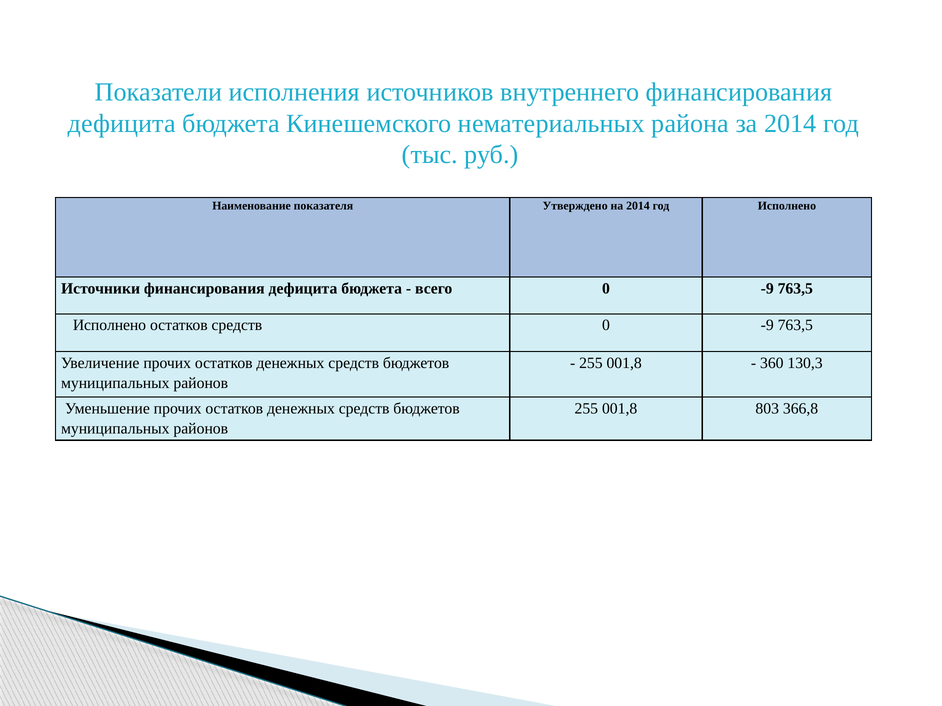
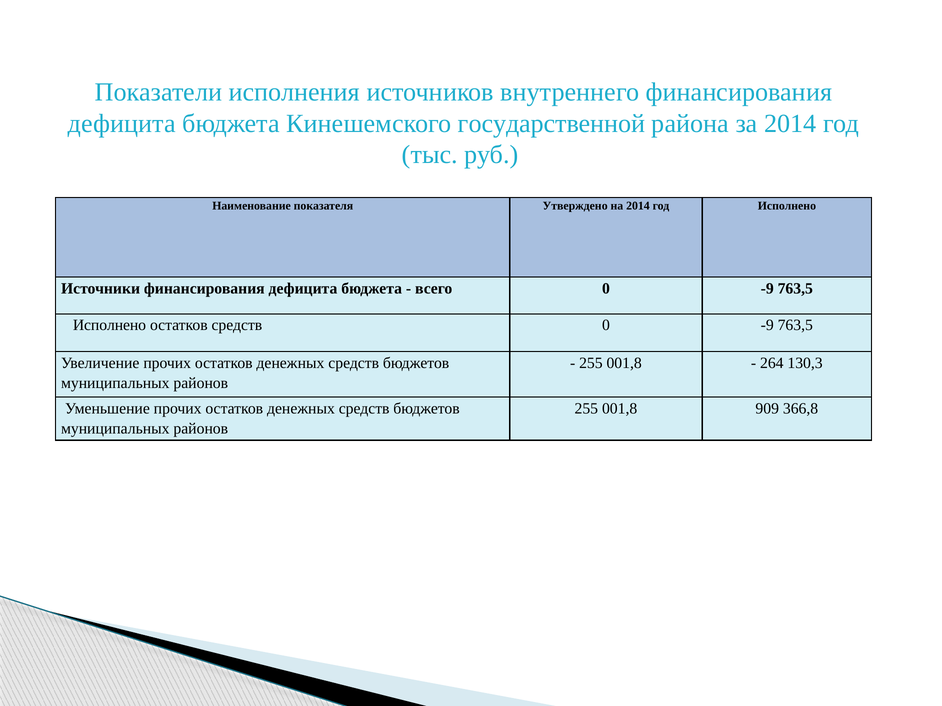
нематериальных: нематериальных -> государственной (551, 124)
360: 360 -> 264 (772, 363)
803: 803 -> 909 (767, 409)
